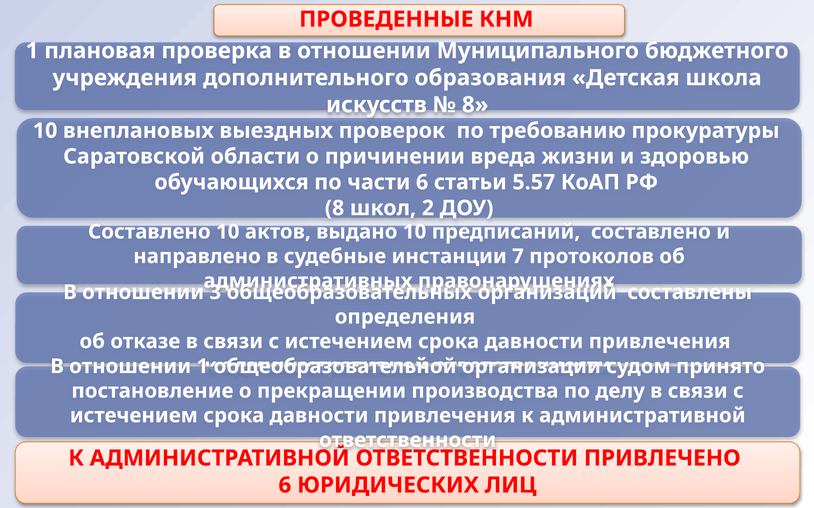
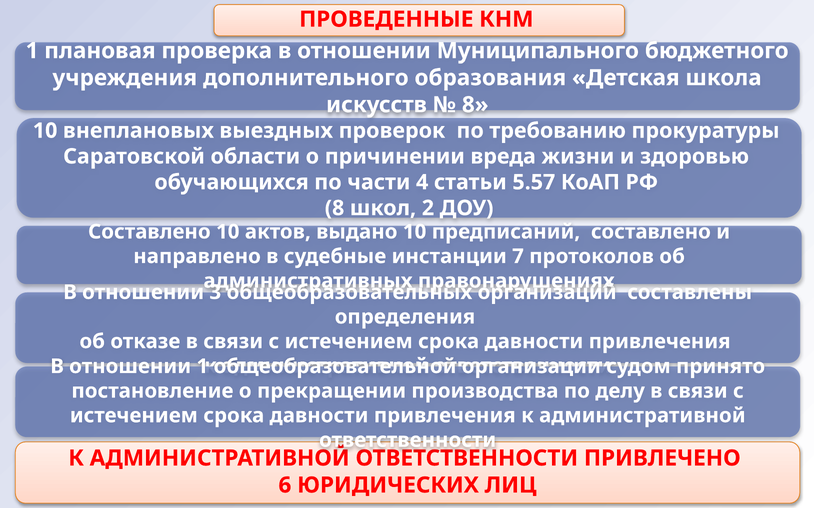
части 6: 6 -> 4 (422, 183)
